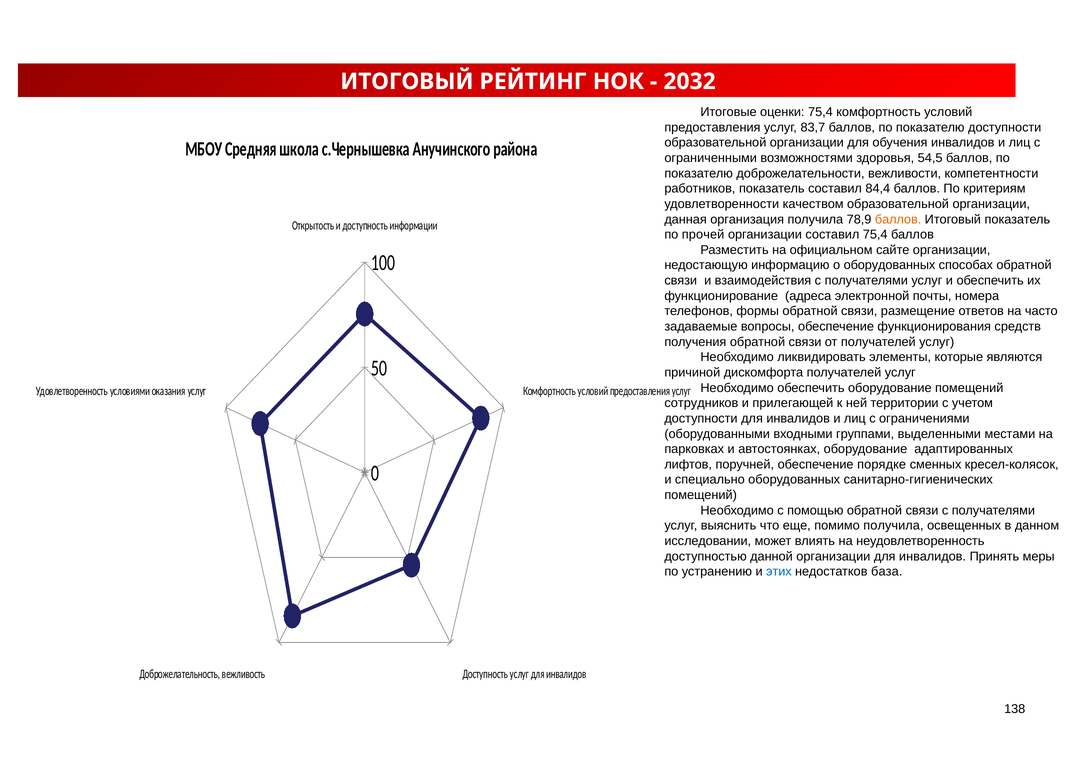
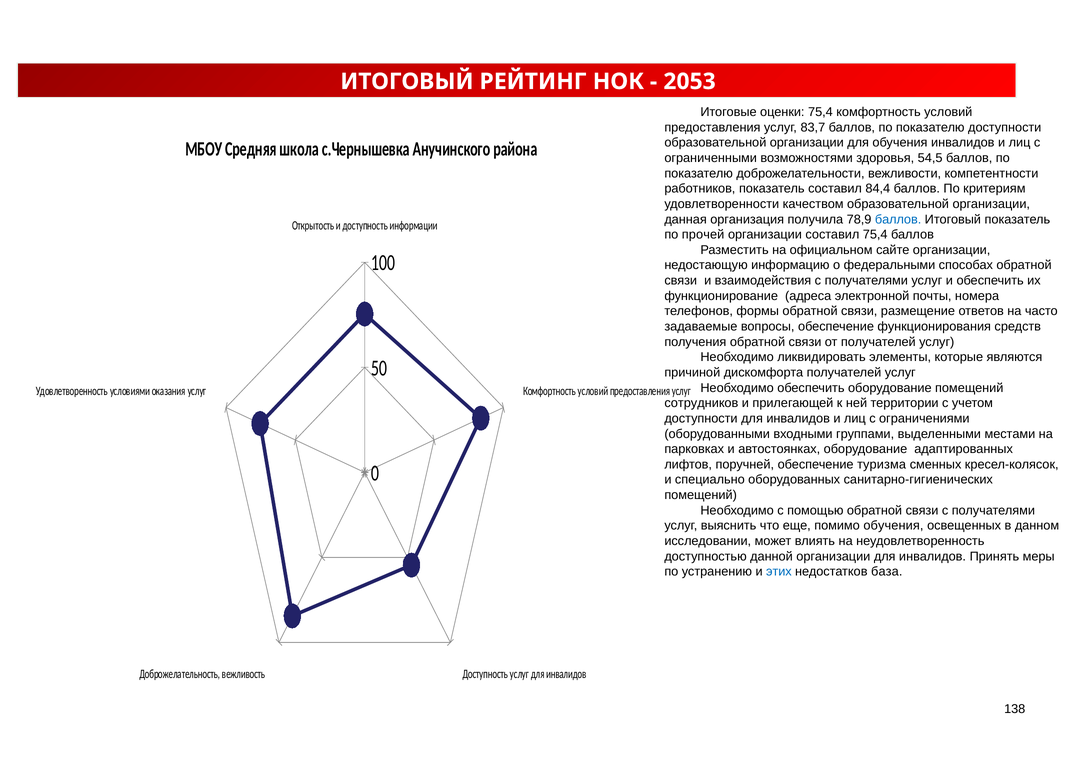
2032: 2032 -> 2053 (690, 81)
баллов colour: orange -> blue (898, 219)
о оборудованных: оборудованных -> федеральными (889, 265)
порядке: порядке -> туризма (882, 464)
помимо получила: получила -> обучения (893, 526)
